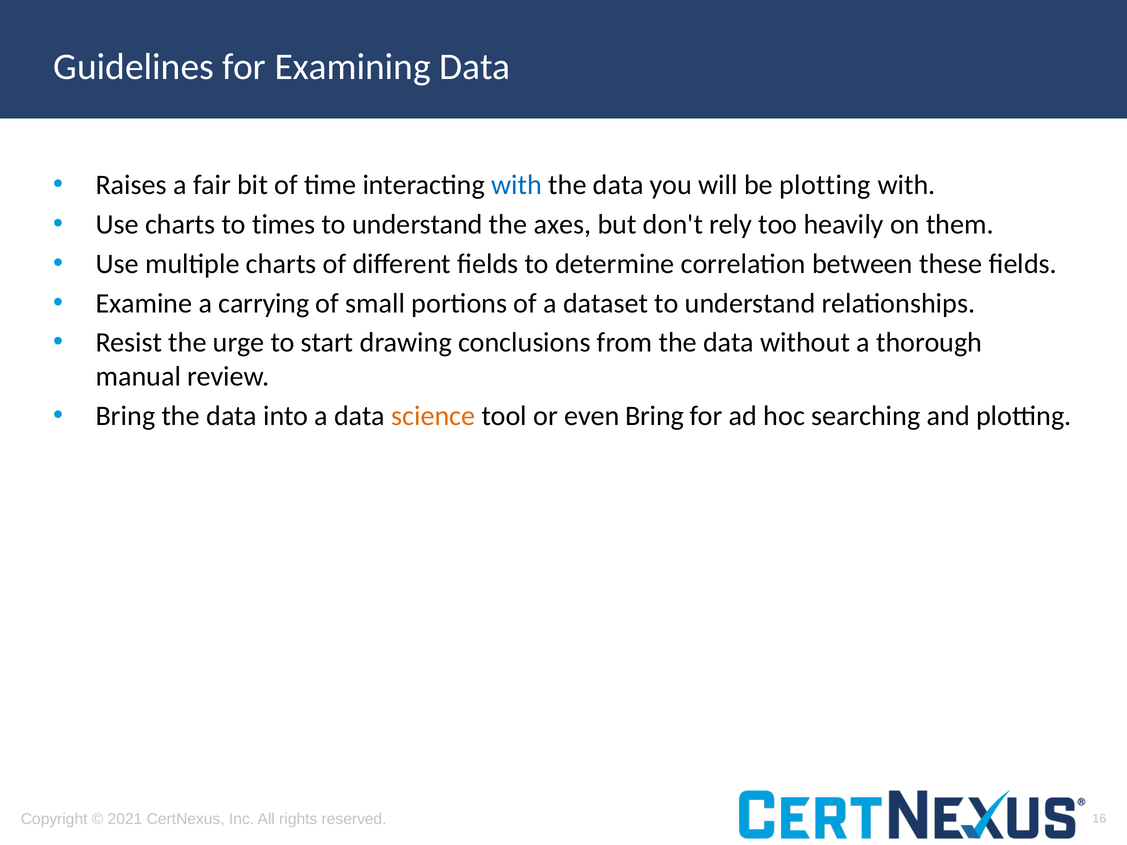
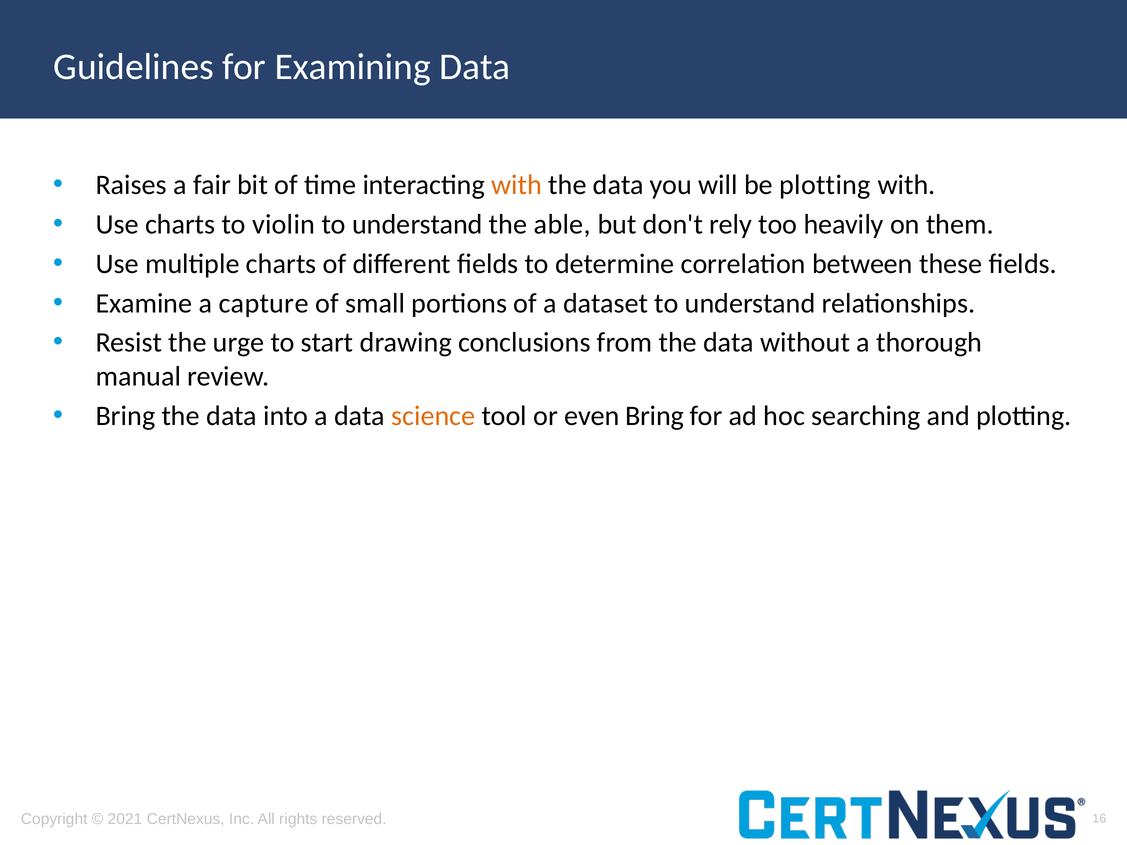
with colour: blue -> orange (517, 185)
times: times -> violin (284, 224)
axes: axes -> able (562, 224)
carrying: carrying -> capture (264, 303)
